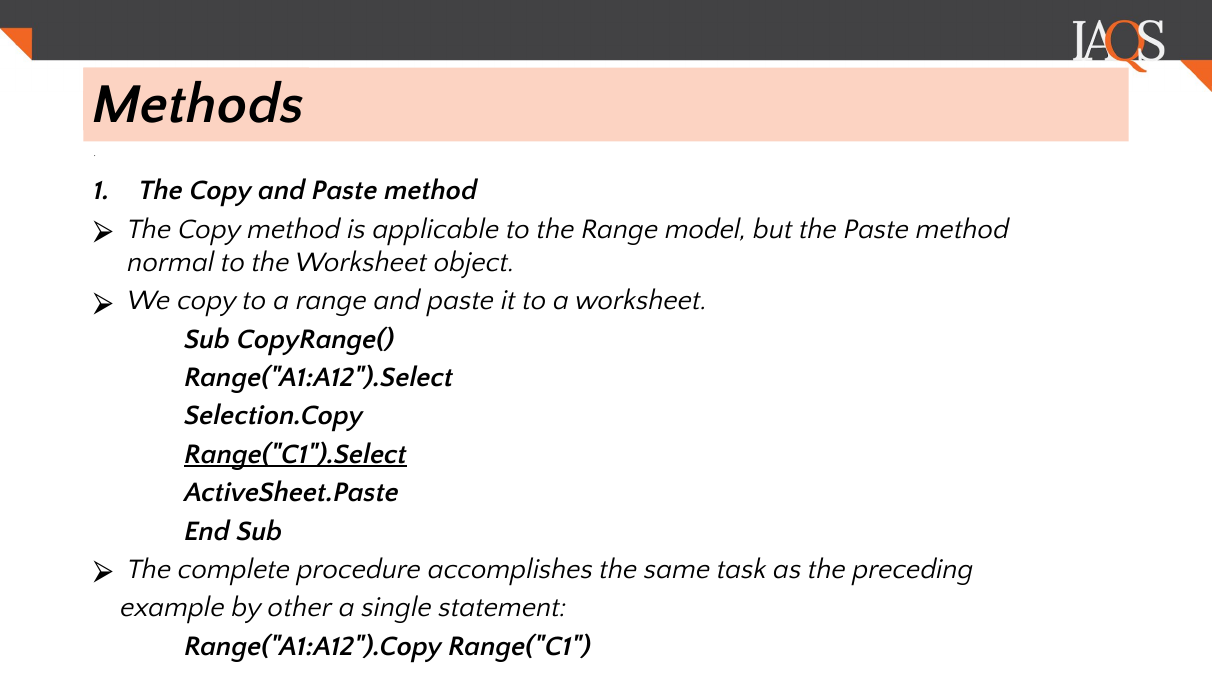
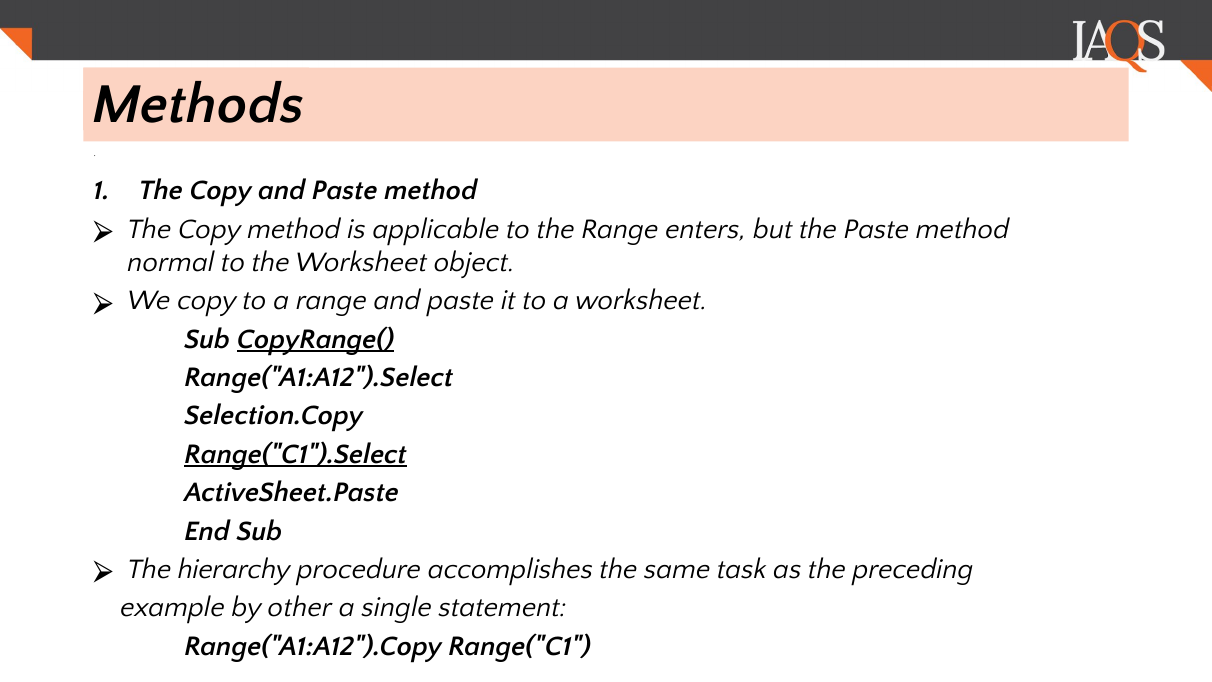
model: model -> enters (706, 229)
CopyRange( underline: none -> present (316, 339)
complete: complete -> hierarchy (234, 569)
